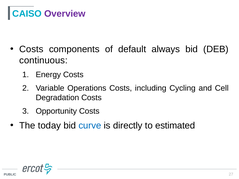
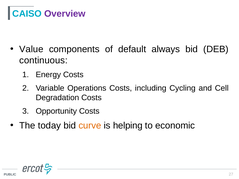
Costs: Costs -> Value (31, 49)
curve colour: blue -> orange (90, 126)
directly: directly -> helping (128, 126)
estimated: estimated -> economic (175, 126)
